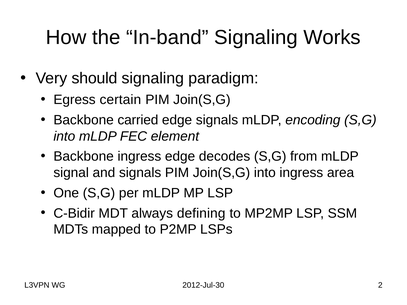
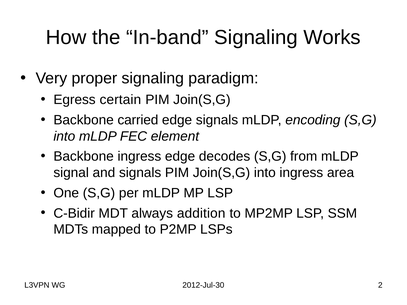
should: should -> proper (94, 78)
defining: defining -> addition (201, 213)
